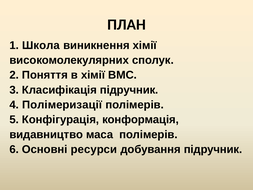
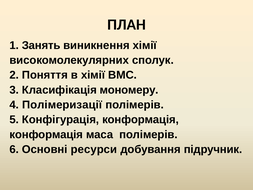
Школа: Школа -> Занять (41, 45)
Класифікація підручник: підручник -> мономеру (129, 90)
видавництво: видавництво -> конформація (46, 134)
